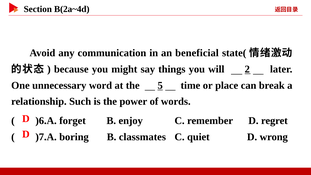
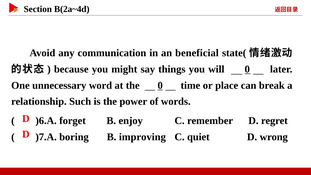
will 2: 2 -> 0 (247, 69)
the 5: 5 -> 0 (160, 85)
classmates: classmates -> improving (142, 137)
